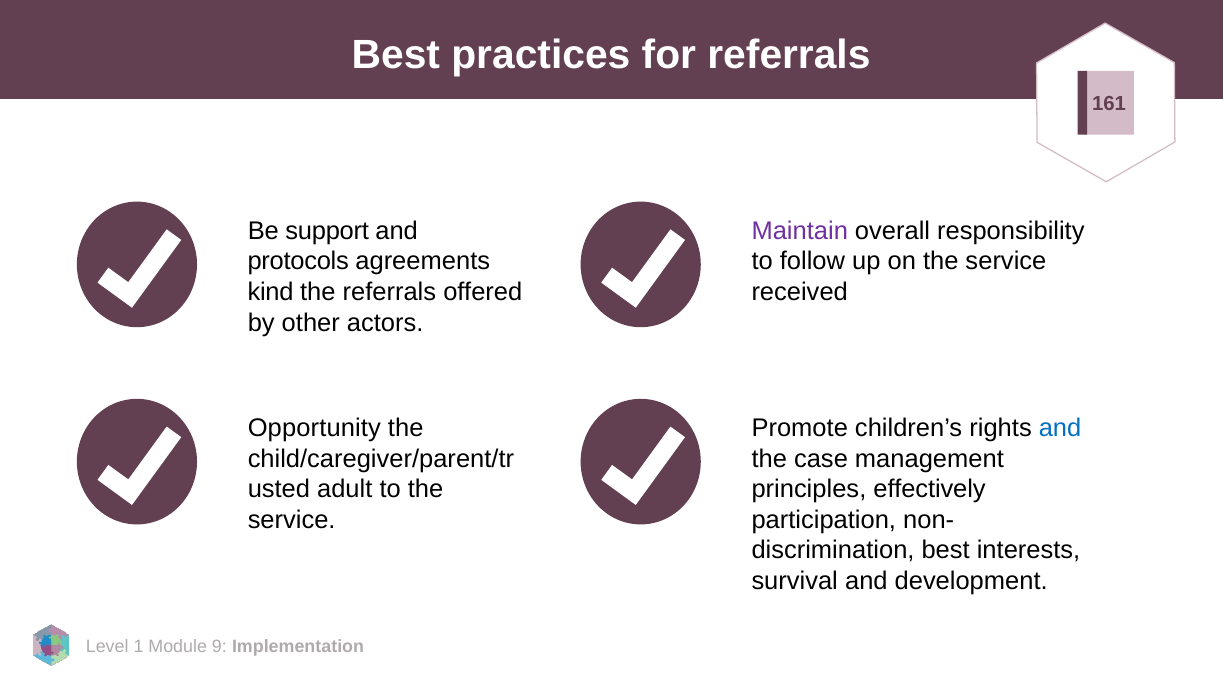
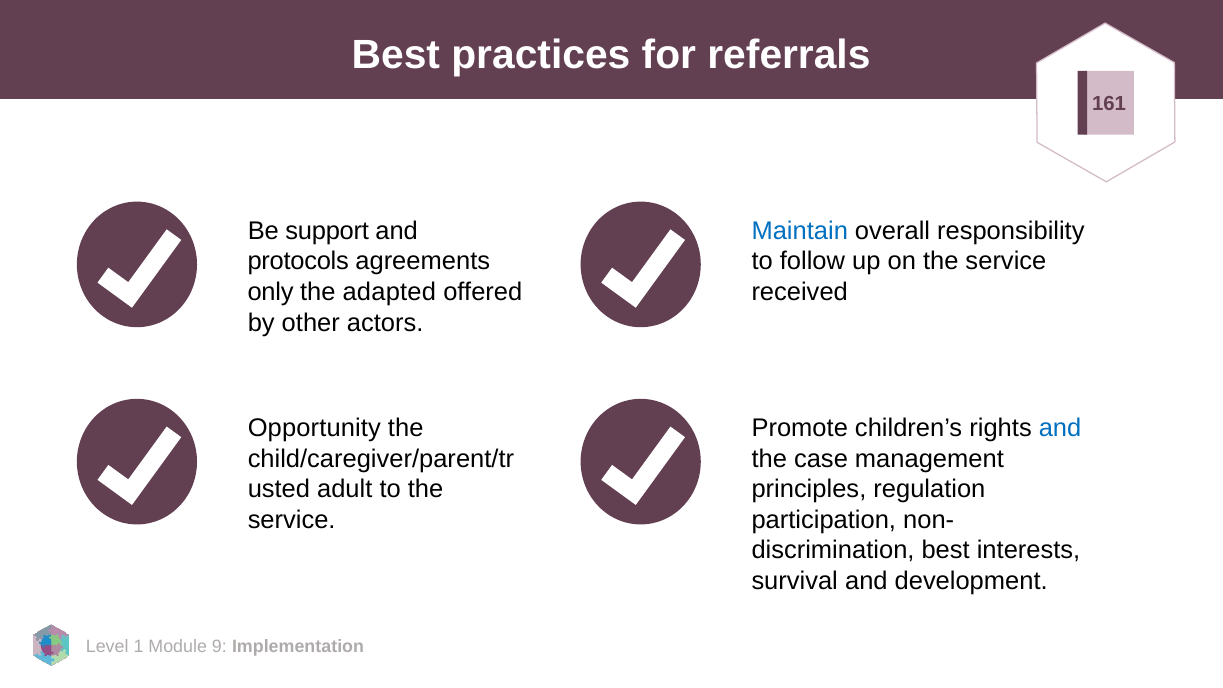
Maintain colour: purple -> blue (800, 231)
kind: kind -> only (271, 292)
the referrals: referrals -> adapted (389, 292)
effectively: effectively -> regulation (929, 489)
